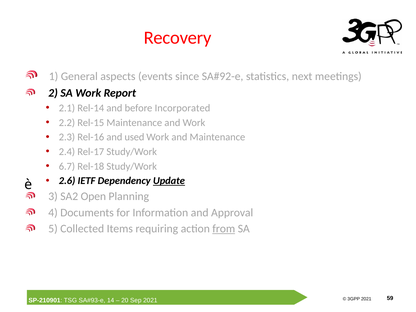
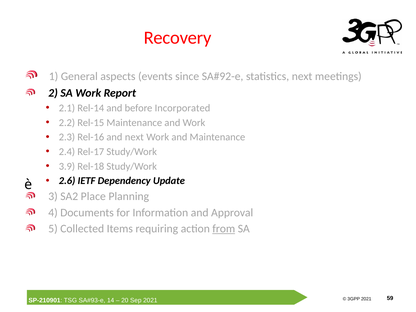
and used: used -> next (134, 137)
6.7: 6.7 -> 3.9 (67, 166)
Update underline: present -> none (169, 181)
Open: Open -> Place (93, 196)
